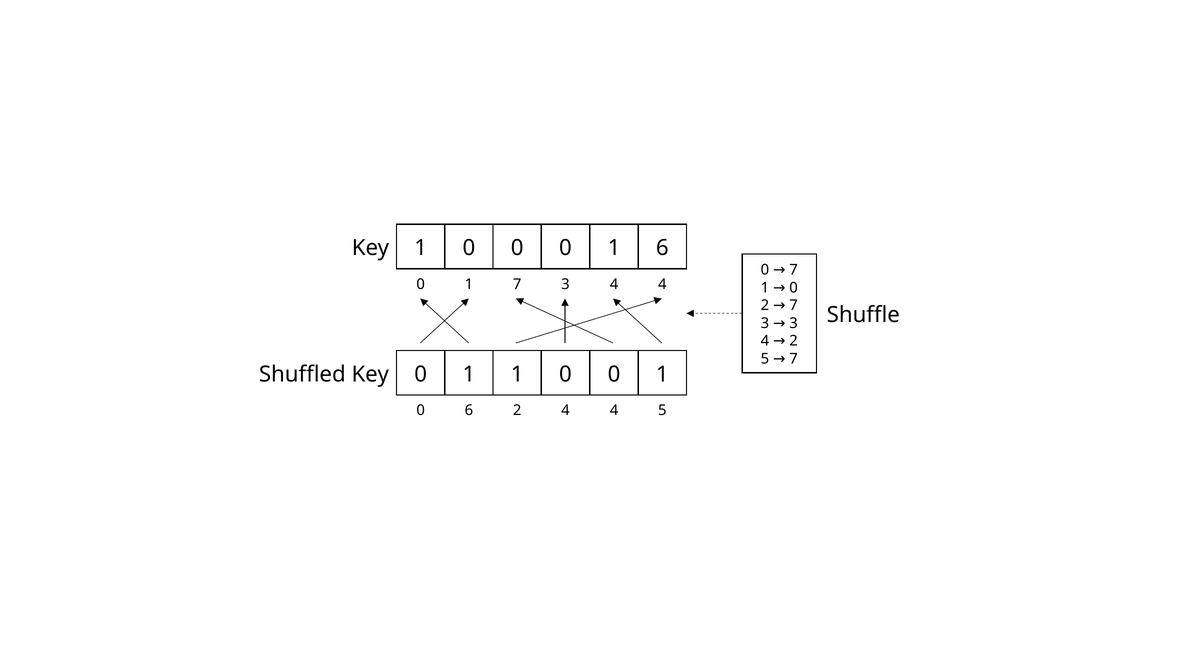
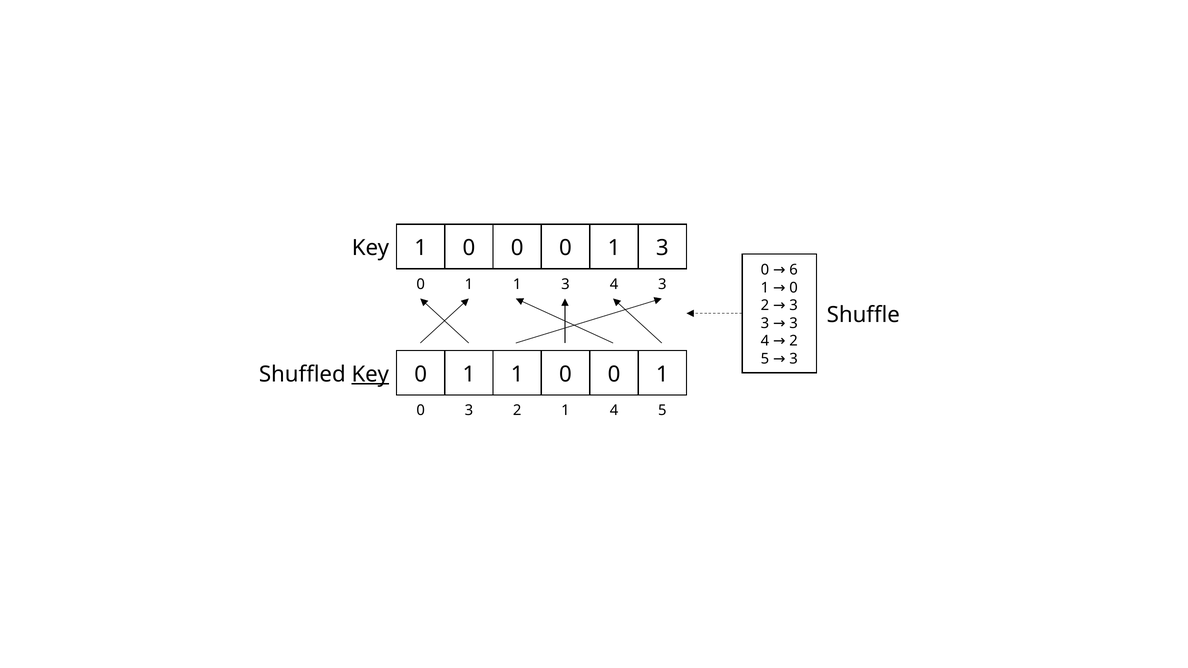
0 1 6: 6 -> 3 (662, 248)
0 7: 7 -> 6 (794, 270)
7: 7 -> 1 (517, 284)
3 4 4: 4 -> 3 (662, 284)
2 7: 7 -> 3 (794, 306)
5 7: 7 -> 3 (794, 359)
Key underline: none -> present (370, 374)
0 6: 6 -> 3 (469, 411)
2 4: 4 -> 1 (565, 411)
